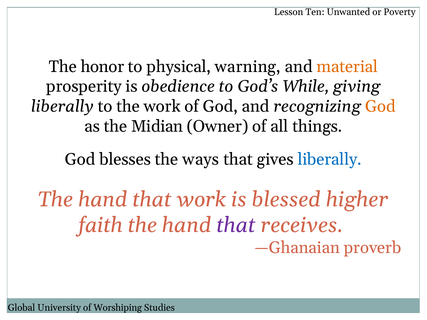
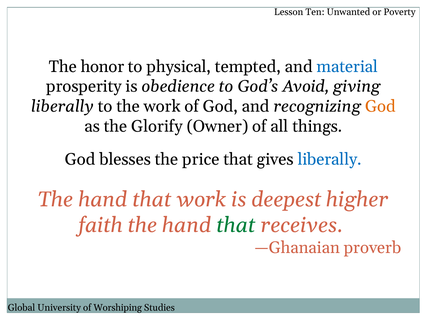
warning: warning -> tempted (248, 67)
material colour: orange -> blue (347, 67)
While: While -> Avoid (306, 87)
Midian: Midian -> Glorify (157, 126)
ways: ways -> price (201, 160)
blessed: blessed -> deepest (286, 200)
that colour: purple -> green (236, 225)
